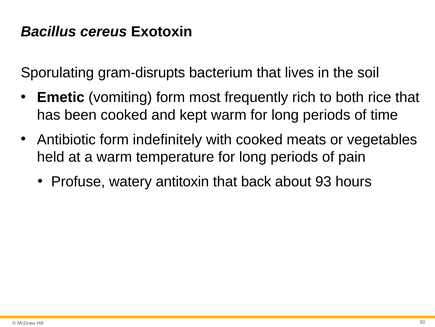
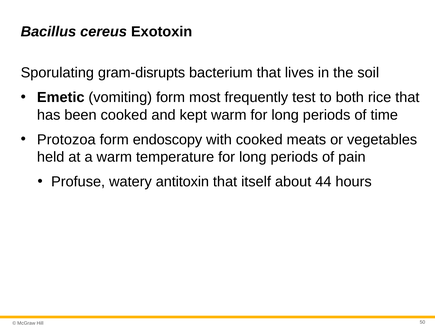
rich: rich -> test (304, 97)
Antibiotic: Antibiotic -> Protozoa (66, 139)
indefinitely: indefinitely -> endoscopy (167, 139)
back: back -> itself (256, 181)
93: 93 -> 44 (323, 181)
